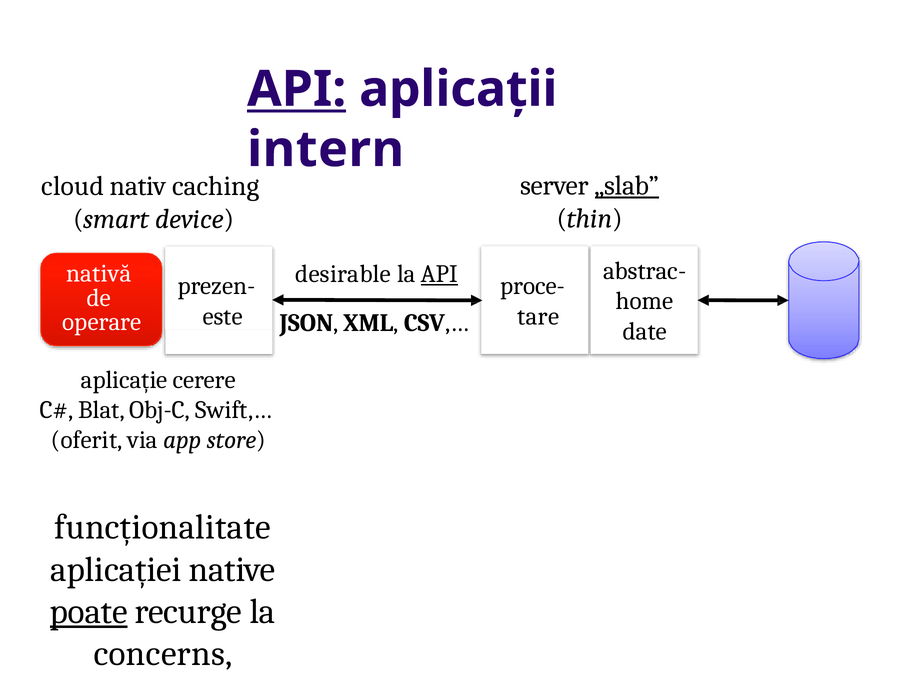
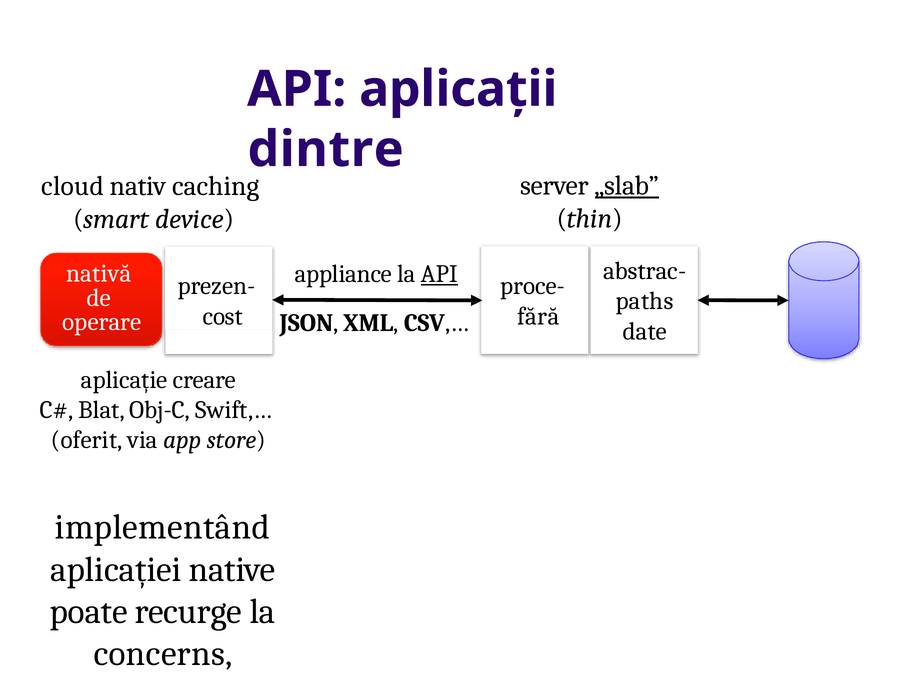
API underline: present -> none (297, 89)
intern: intern -> dintre (326, 150)
desirable: desirable -> appliance (343, 274)
home: home -> paths (645, 301)
este: este -> cost (223, 316)
tare: tare -> fără (538, 316)
cerere: cerere -> creare (204, 380)
funcționalitate: funcționalitate -> implementând (162, 527)
poate underline: present -> none (89, 612)
